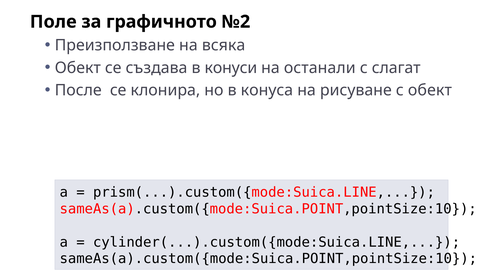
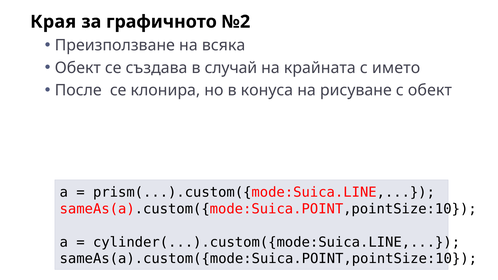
Поле: Поле -> Края (53, 22)
конуси: конуси -> случай (231, 68)
останали: останали -> крайната (320, 68)
слагат: слагат -> името (396, 68)
